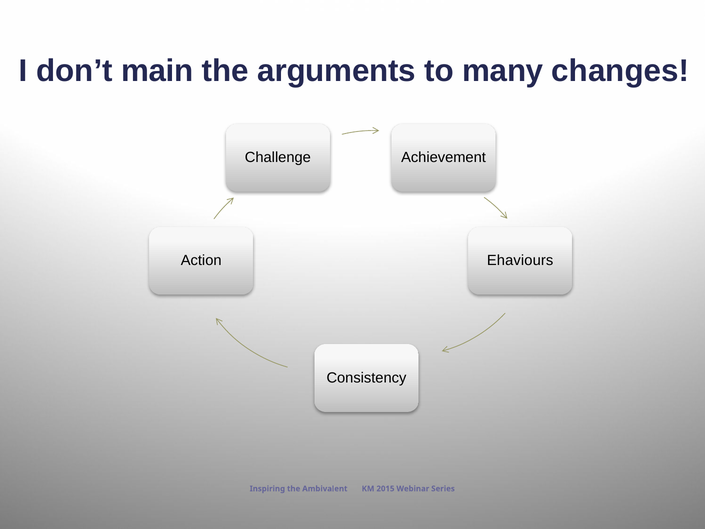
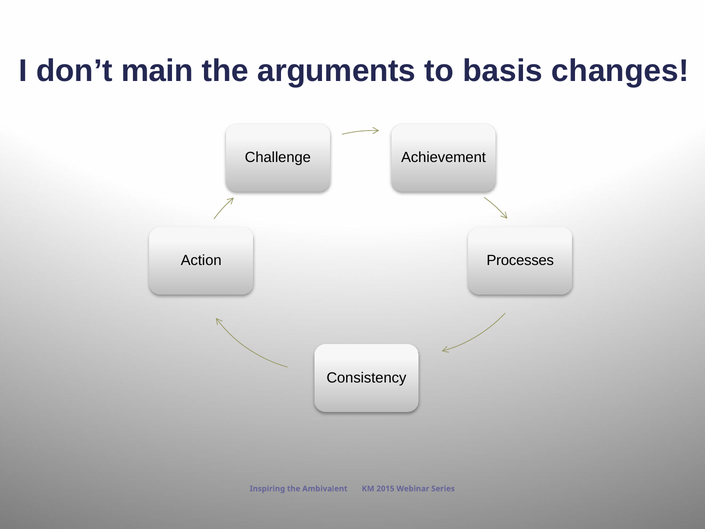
many: many -> basis (503, 71)
Ehaviours: Ehaviours -> Processes (520, 261)
